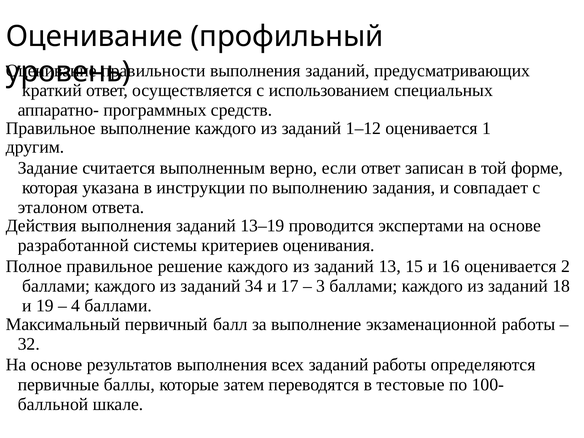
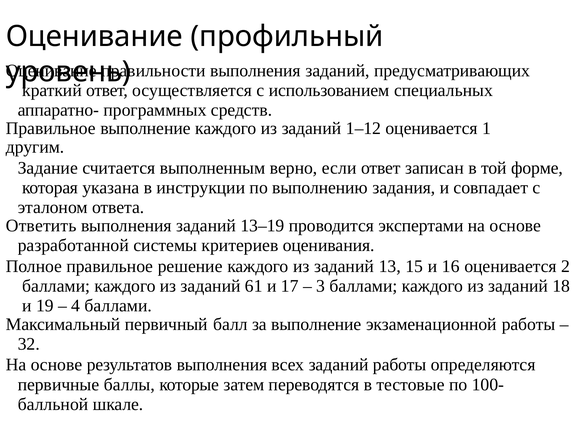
Действия: Действия -> Ответить (41, 226)
34: 34 -> 61 (254, 286)
